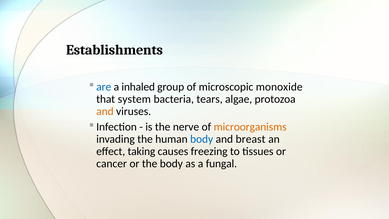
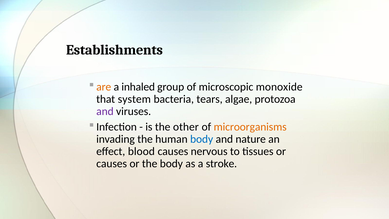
are colour: blue -> orange (104, 87)
and colour: orange -> purple (105, 111)
nerve: nerve -> other (186, 127)
breast: breast -> nature (251, 139)
taking: taking -> blood (141, 151)
freezing: freezing -> nervous (209, 151)
cancer: cancer -> causes (112, 164)
fungal: fungal -> stroke (221, 164)
